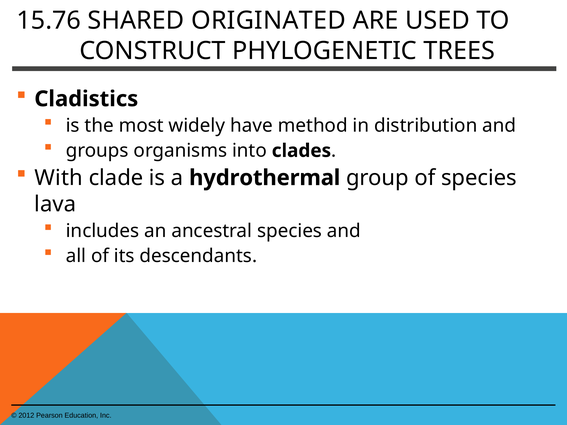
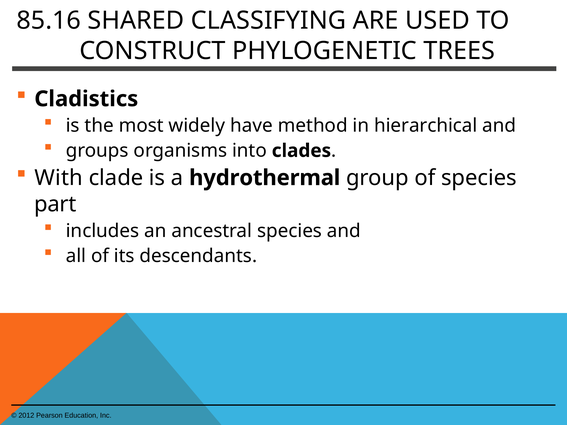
15.76: 15.76 -> 85.16 (49, 20)
ORIGINATED: ORIGINATED -> CLASSIFYING (269, 20)
distribution: distribution -> hierarchical (426, 126)
lava: lava -> part (55, 204)
